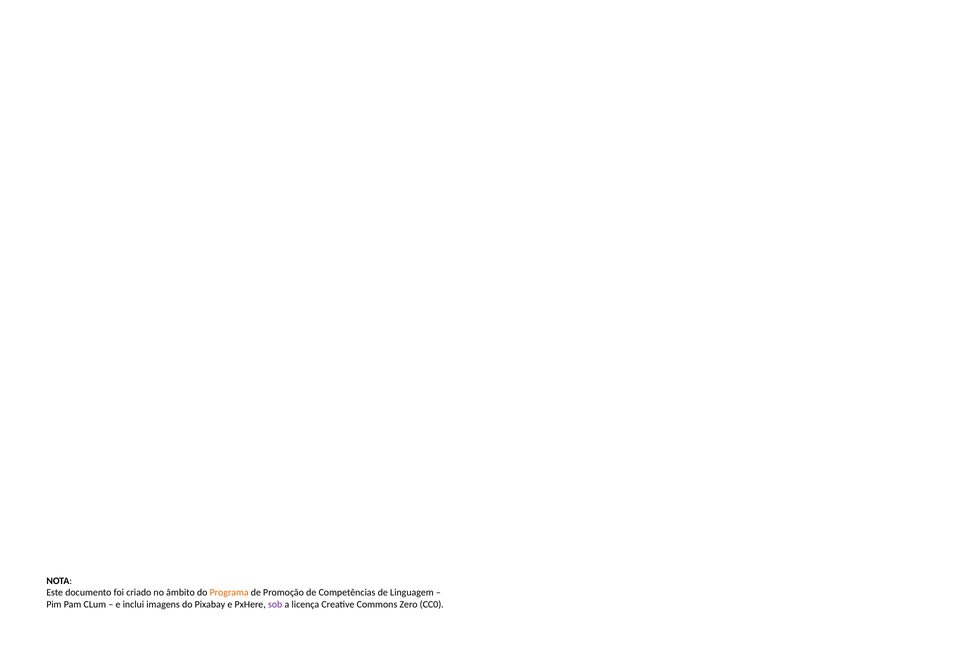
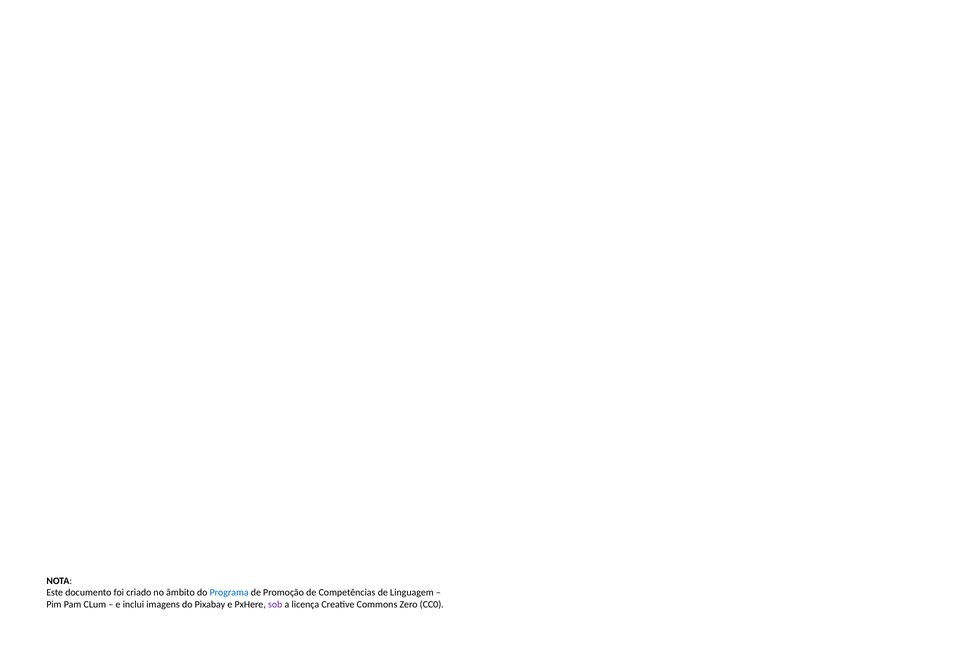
Programa colour: orange -> blue (229, 593)
